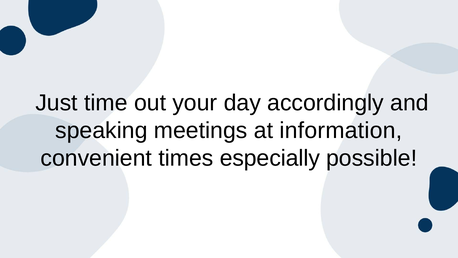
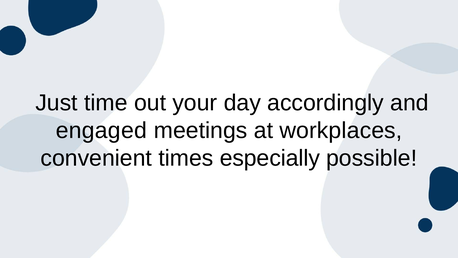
speaking: speaking -> engaged (101, 130)
information: information -> workplaces (341, 130)
